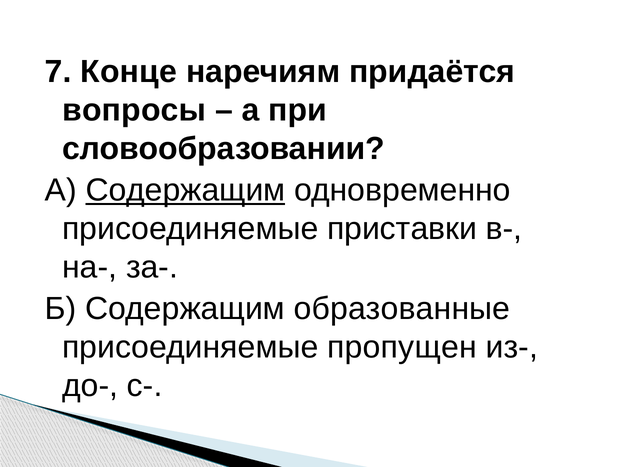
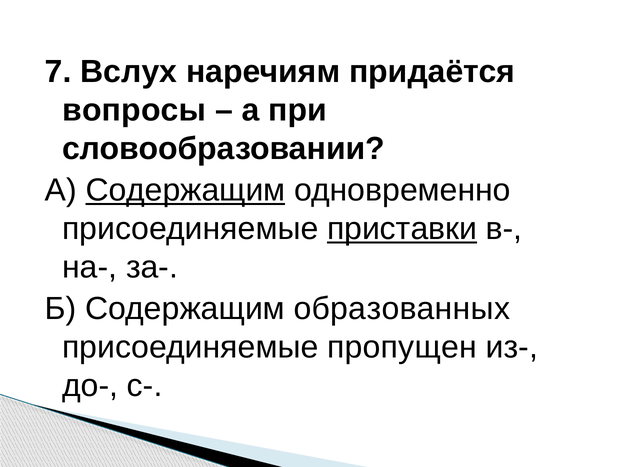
Конце: Конце -> Вслух (129, 72)
приставки underline: none -> present (402, 229)
образованные: образованные -> образованных (402, 309)
